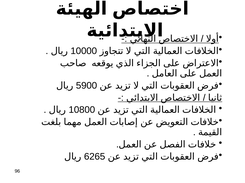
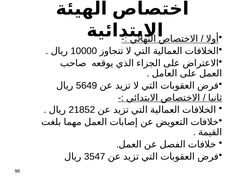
5900: 5900 -> 5649 (87, 86)
10800: 10800 -> 21852 (82, 110)
6265: 6265 -> 3547 (95, 157)
